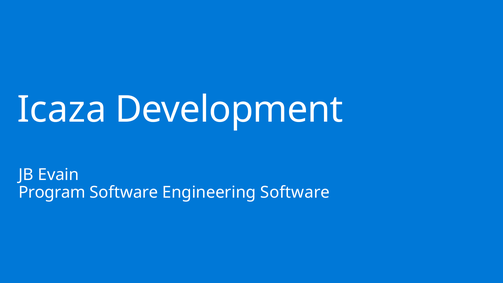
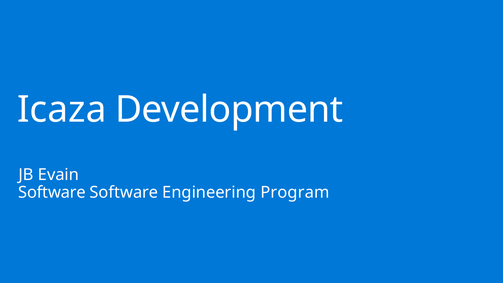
Program: Program -> Software (52, 192)
Engineering Software: Software -> Program (295, 192)
